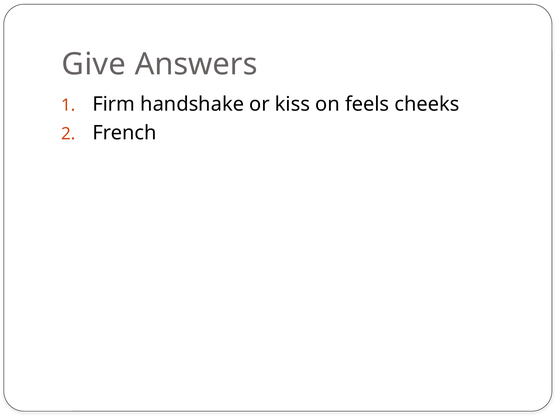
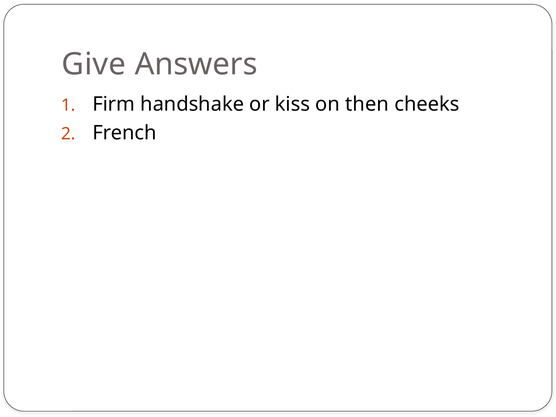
feels: feels -> then (367, 104)
